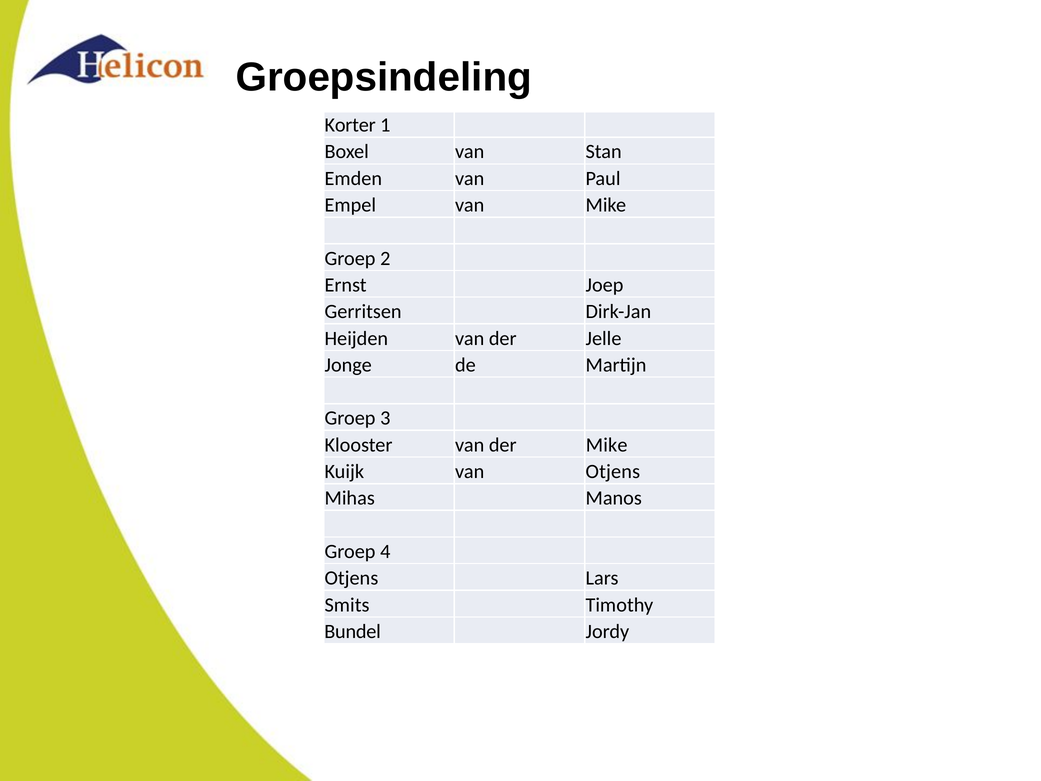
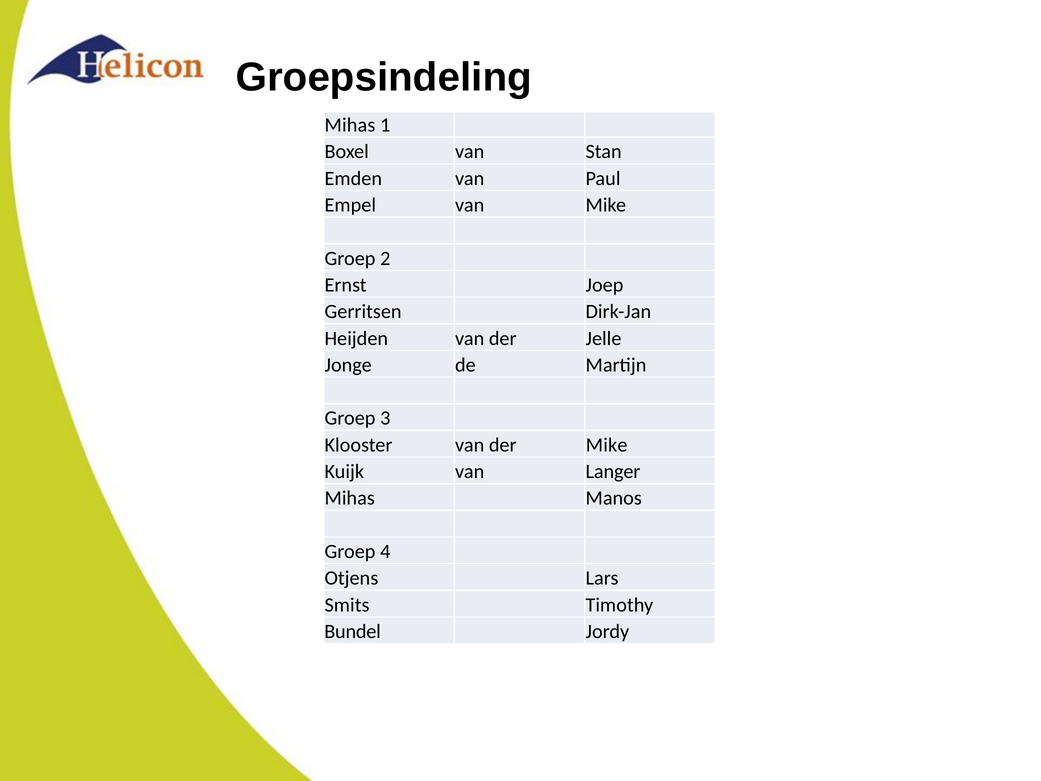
Korter: Korter -> Mihas (350, 125)
van Otjens: Otjens -> Langer (613, 471)
